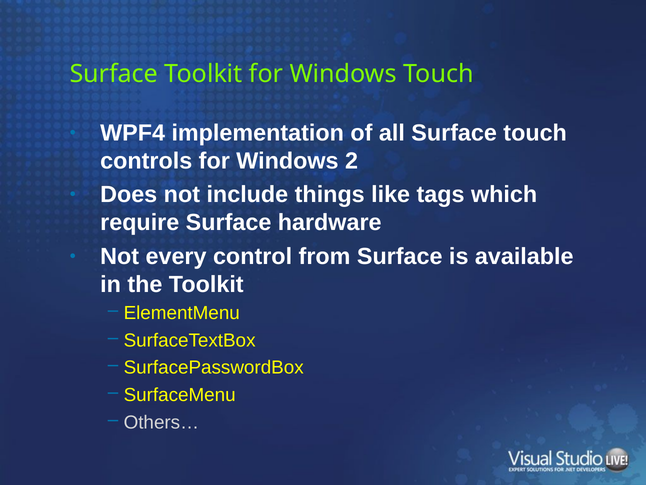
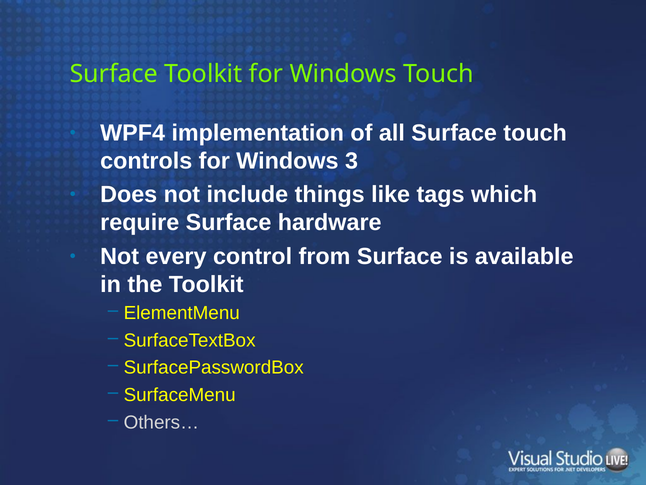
2: 2 -> 3 (352, 161)
